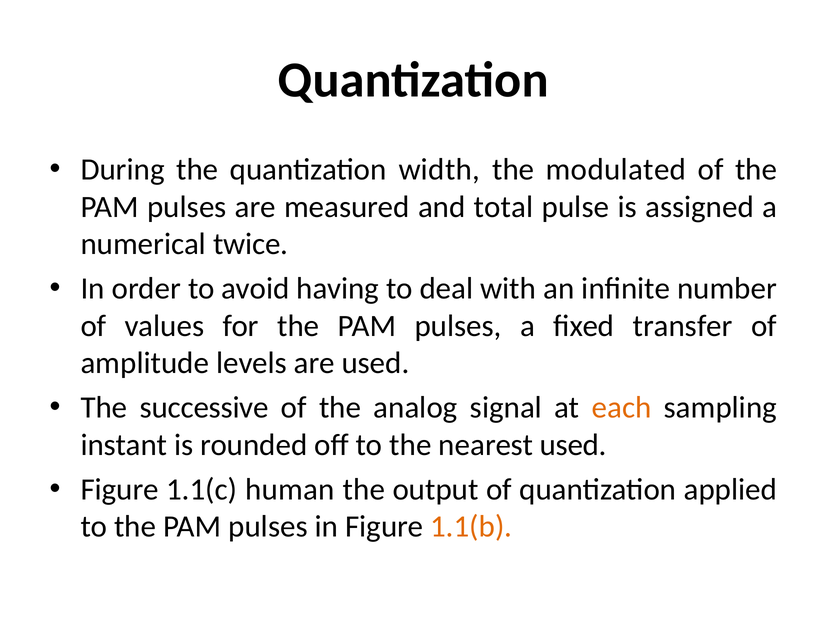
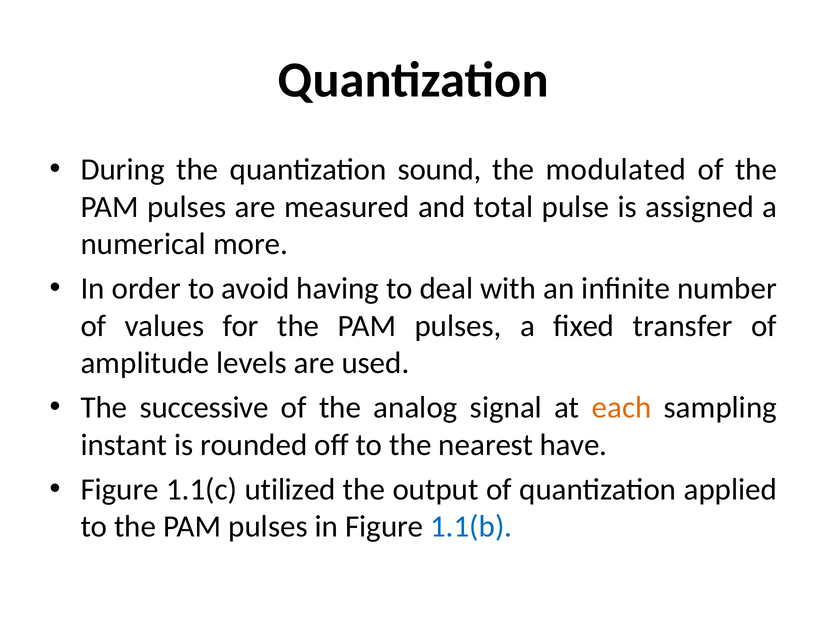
width: width -> sound (440, 170)
twice: twice -> more (251, 244)
nearest used: used -> have (573, 445)
human: human -> utilized (290, 490)
1.1(b colour: orange -> blue (471, 527)
